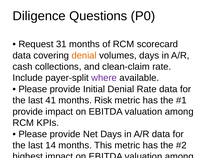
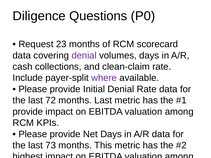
31: 31 -> 23 (61, 44)
denial colour: orange -> purple (84, 56)
41: 41 -> 72 (51, 101)
months Risk: Risk -> Last (103, 101)
14: 14 -> 73 (51, 146)
